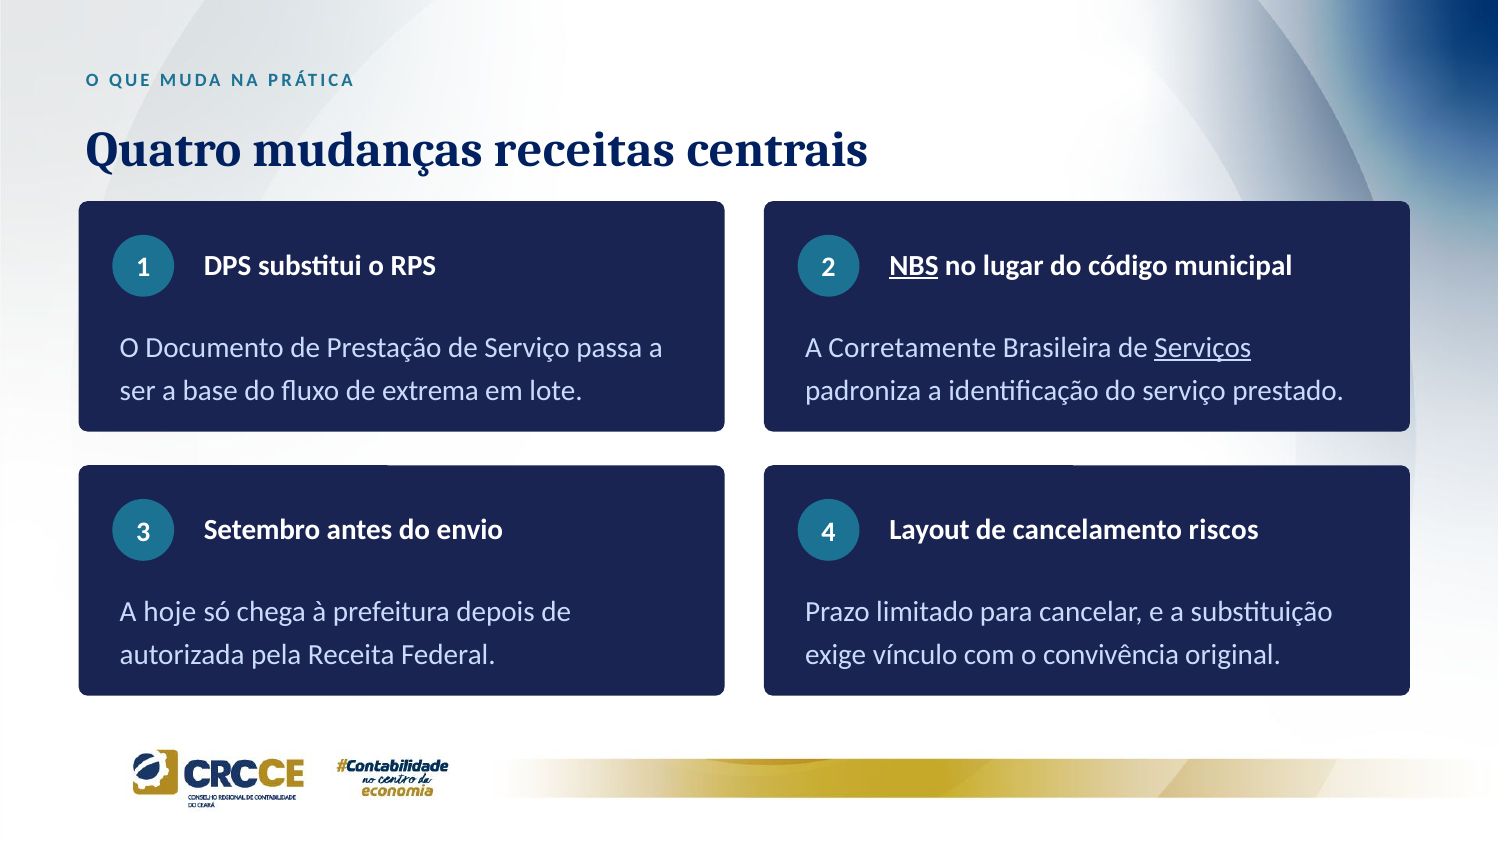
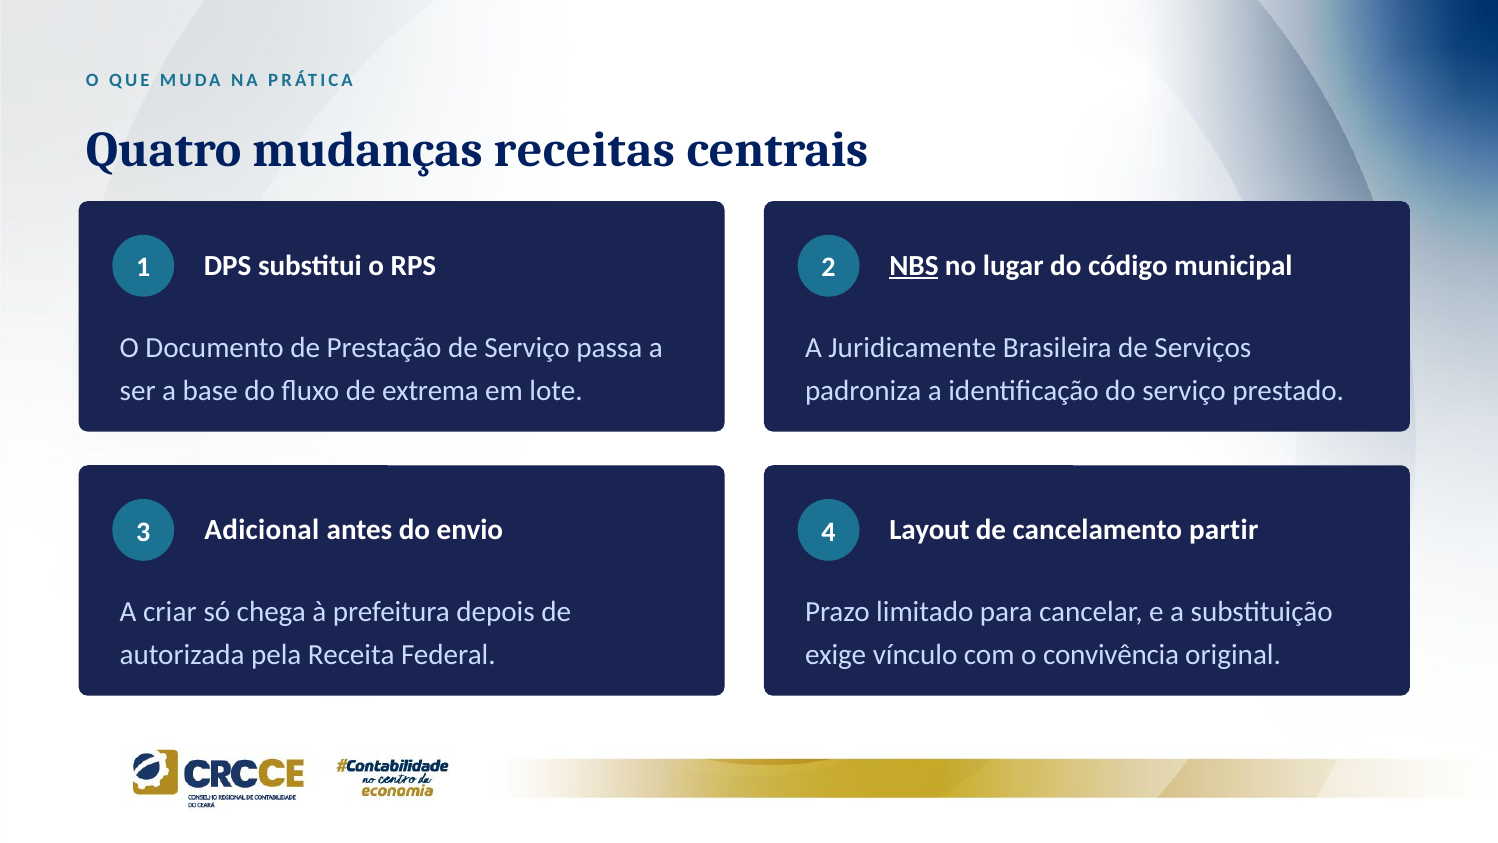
Corretamente: Corretamente -> Juridicamente (912, 347)
Serviços underline: present -> none (1203, 347)
Setembro: Setembro -> Adicional (262, 529)
riscos: riscos -> partir (1224, 529)
hoje: hoje -> criar (170, 611)
